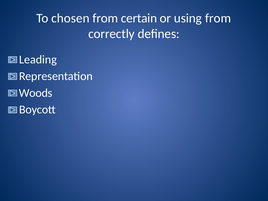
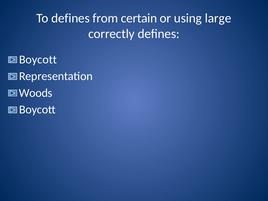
To chosen: chosen -> defines (71, 18)
using from: from -> large (218, 18)
Leading: Leading -> Boycott (38, 60)
